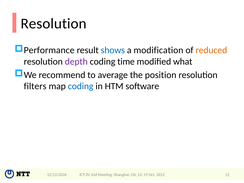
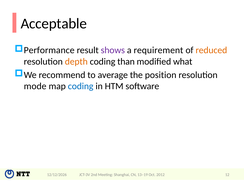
Resolution: Resolution -> Acceptable (54, 24)
shows colour: blue -> purple (113, 50)
modification: modification -> requirement (158, 50)
depth colour: purple -> orange (76, 62)
time: time -> than (126, 62)
filters: filters -> mode (35, 86)
